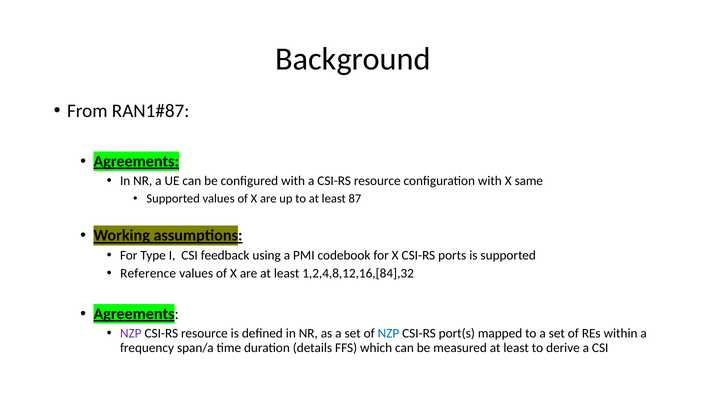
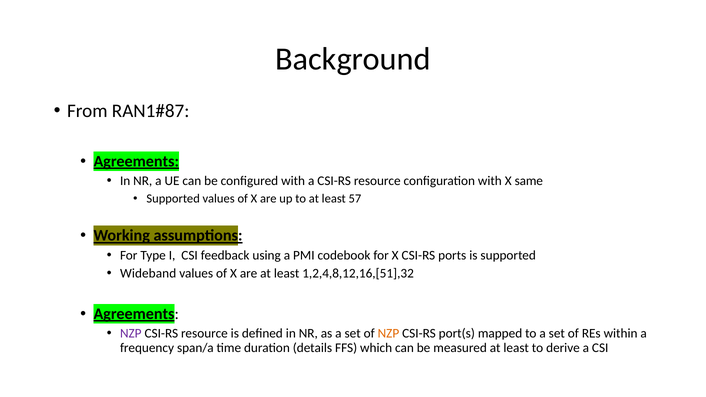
87: 87 -> 57 (355, 199)
Reference: Reference -> Wideband (148, 273)
1,2,4,8,12,16,[84],32: 1,2,4,8,12,16,[84],32 -> 1,2,4,8,12,16,[51],32 (358, 273)
NZP colour: blue -> orange (388, 334)
